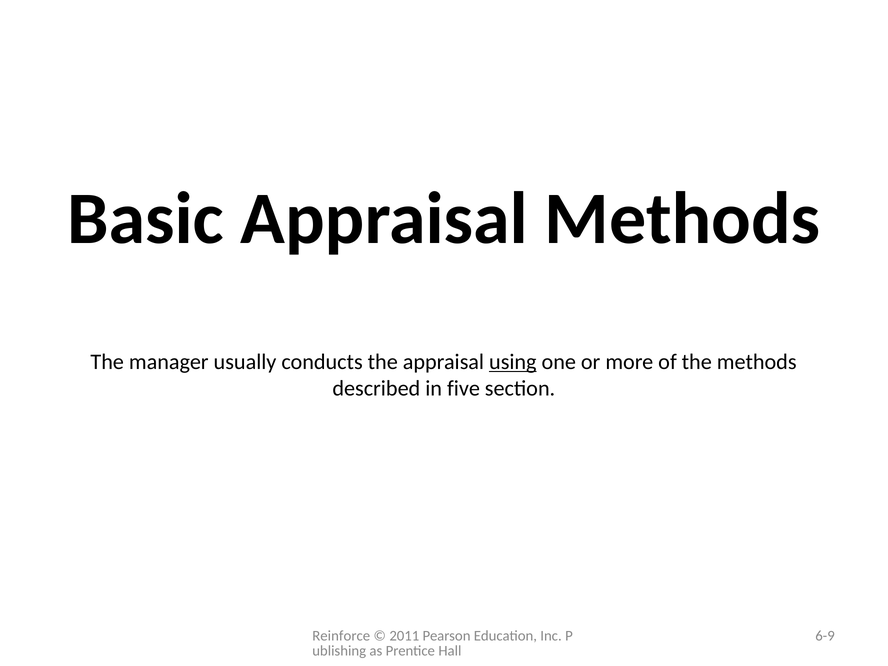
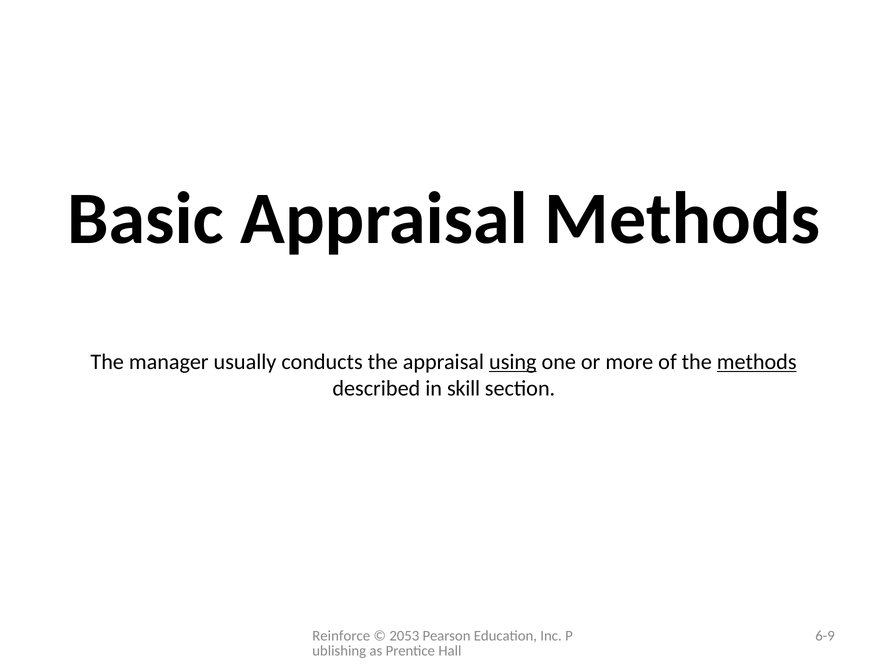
methods underline: none -> present (757, 362)
five: five -> skill (464, 389)
2011: 2011 -> 2053 (404, 636)
